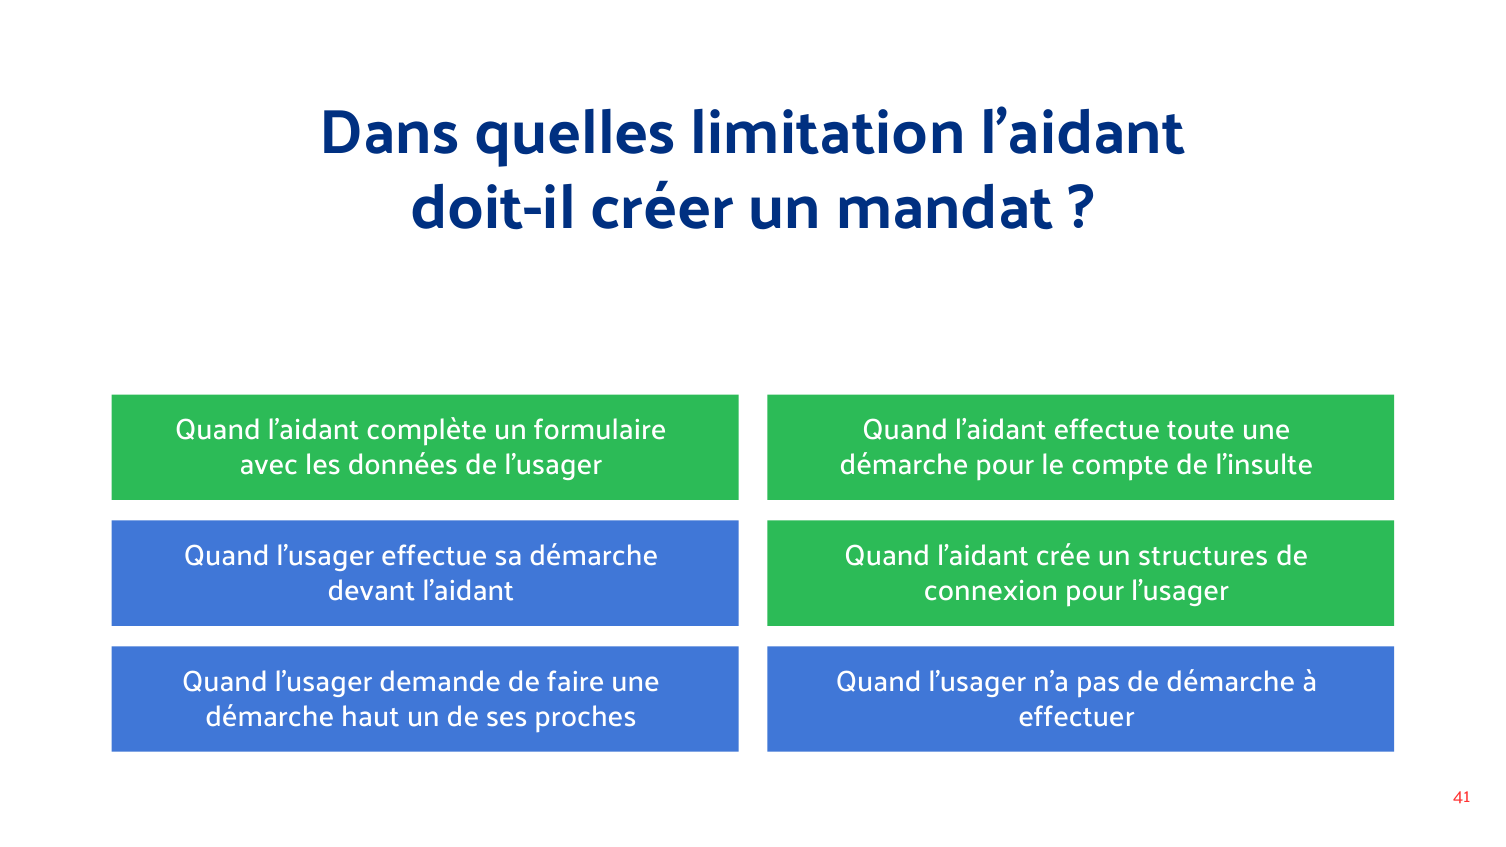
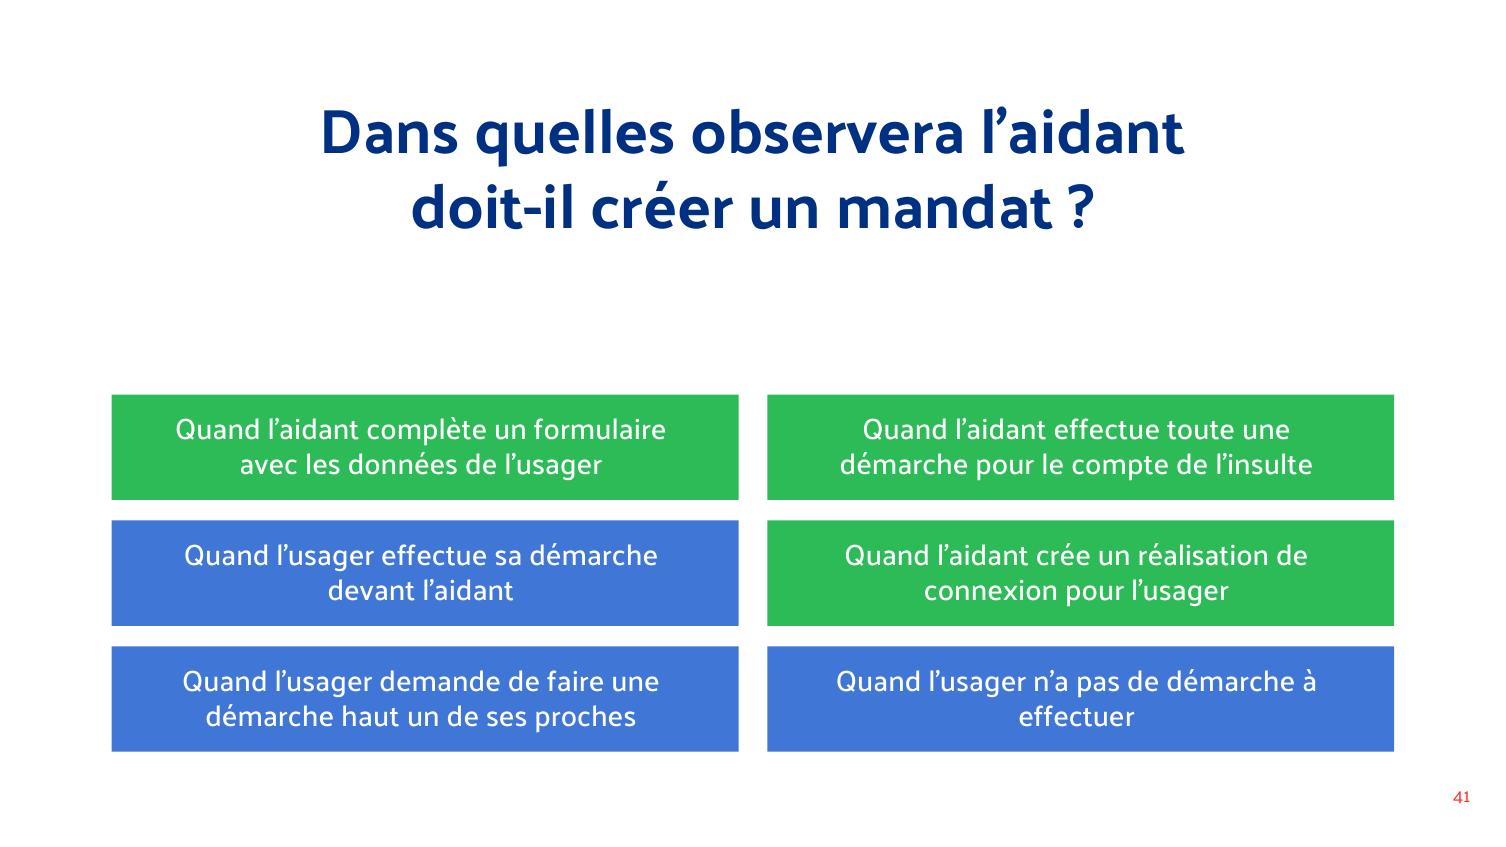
limitation: limitation -> observera (828, 132)
structures: structures -> réalisation (1203, 556)
